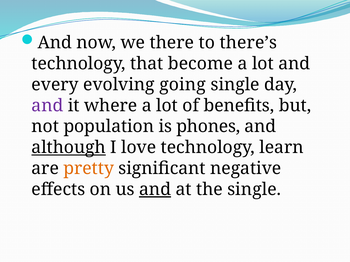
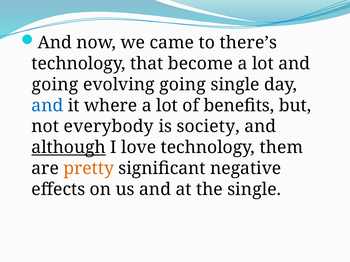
there: there -> came (172, 43)
every: every -> going (55, 85)
and colour: purple -> blue (47, 106)
population: population -> everybody (109, 127)
phones: phones -> society (208, 127)
learn: learn -> them (281, 148)
and underline: present -> none (155, 190)
